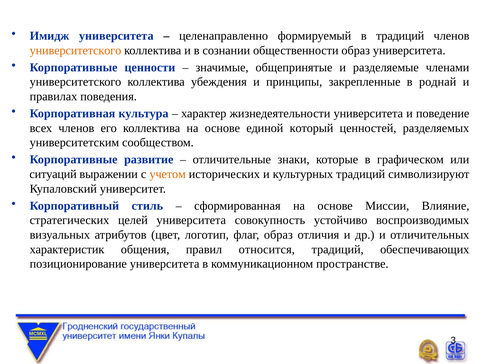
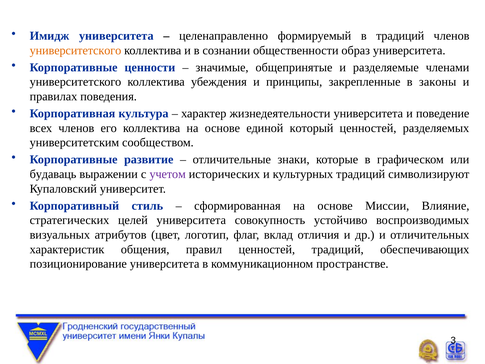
роднай: роднай -> законы (438, 82)
ситуаций: ситуаций -> будаваць (53, 174)
учетом colour: orange -> purple (168, 174)
флаг образ: образ -> вклад (278, 235)
правил относится: относится -> ценностей (267, 249)
